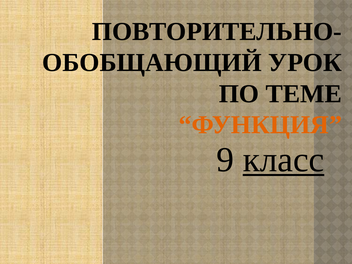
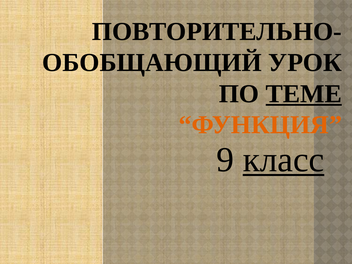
ТЕМЕ underline: none -> present (304, 94)
